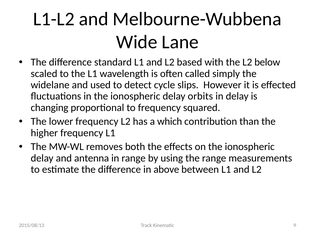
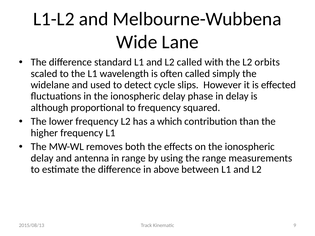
L2 based: based -> called (189, 62)
below: below -> orbits (267, 62)
orbits: orbits -> phase (200, 96)
changing: changing -> although (50, 108)
